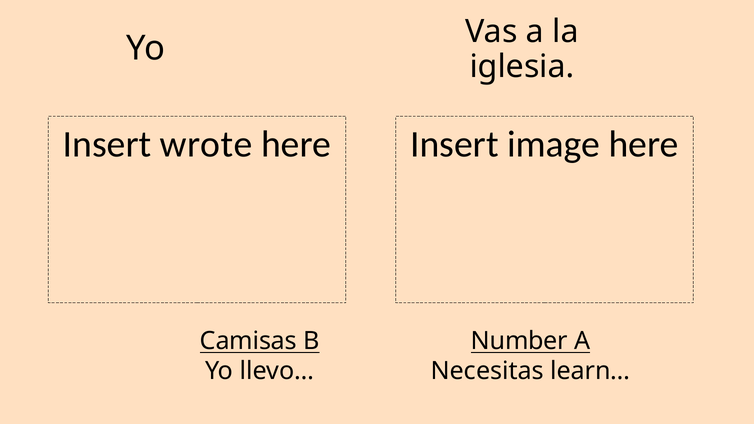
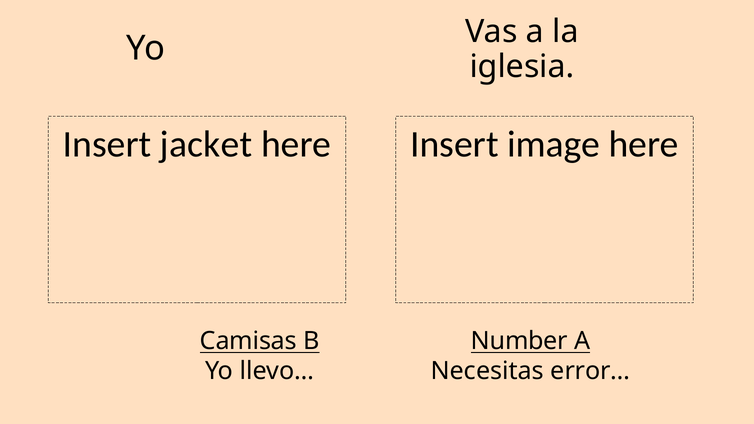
wrote: wrote -> jacket (206, 144)
learn…: learn… -> error… (590, 371)
